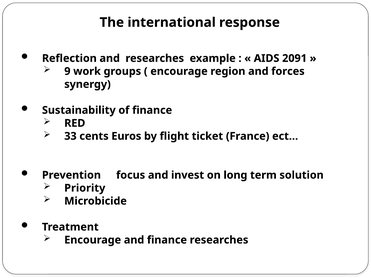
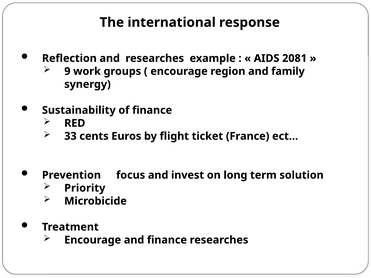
2091: 2091 -> 2081 (295, 58)
forces: forces -> family (288, 71)
